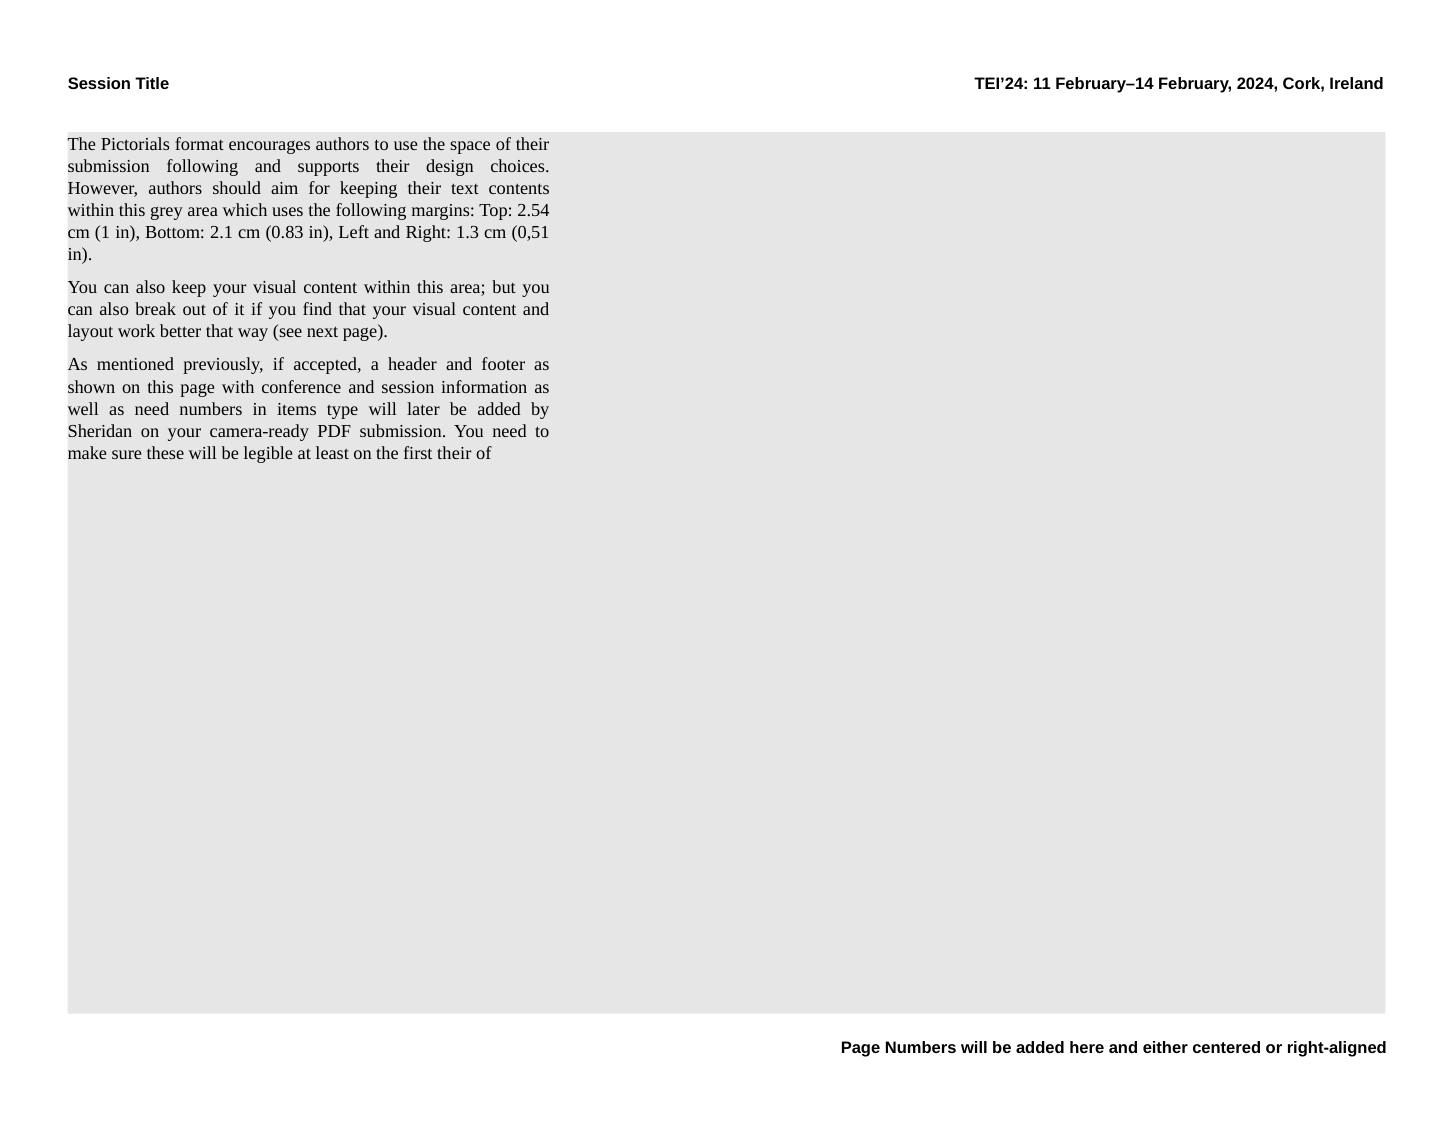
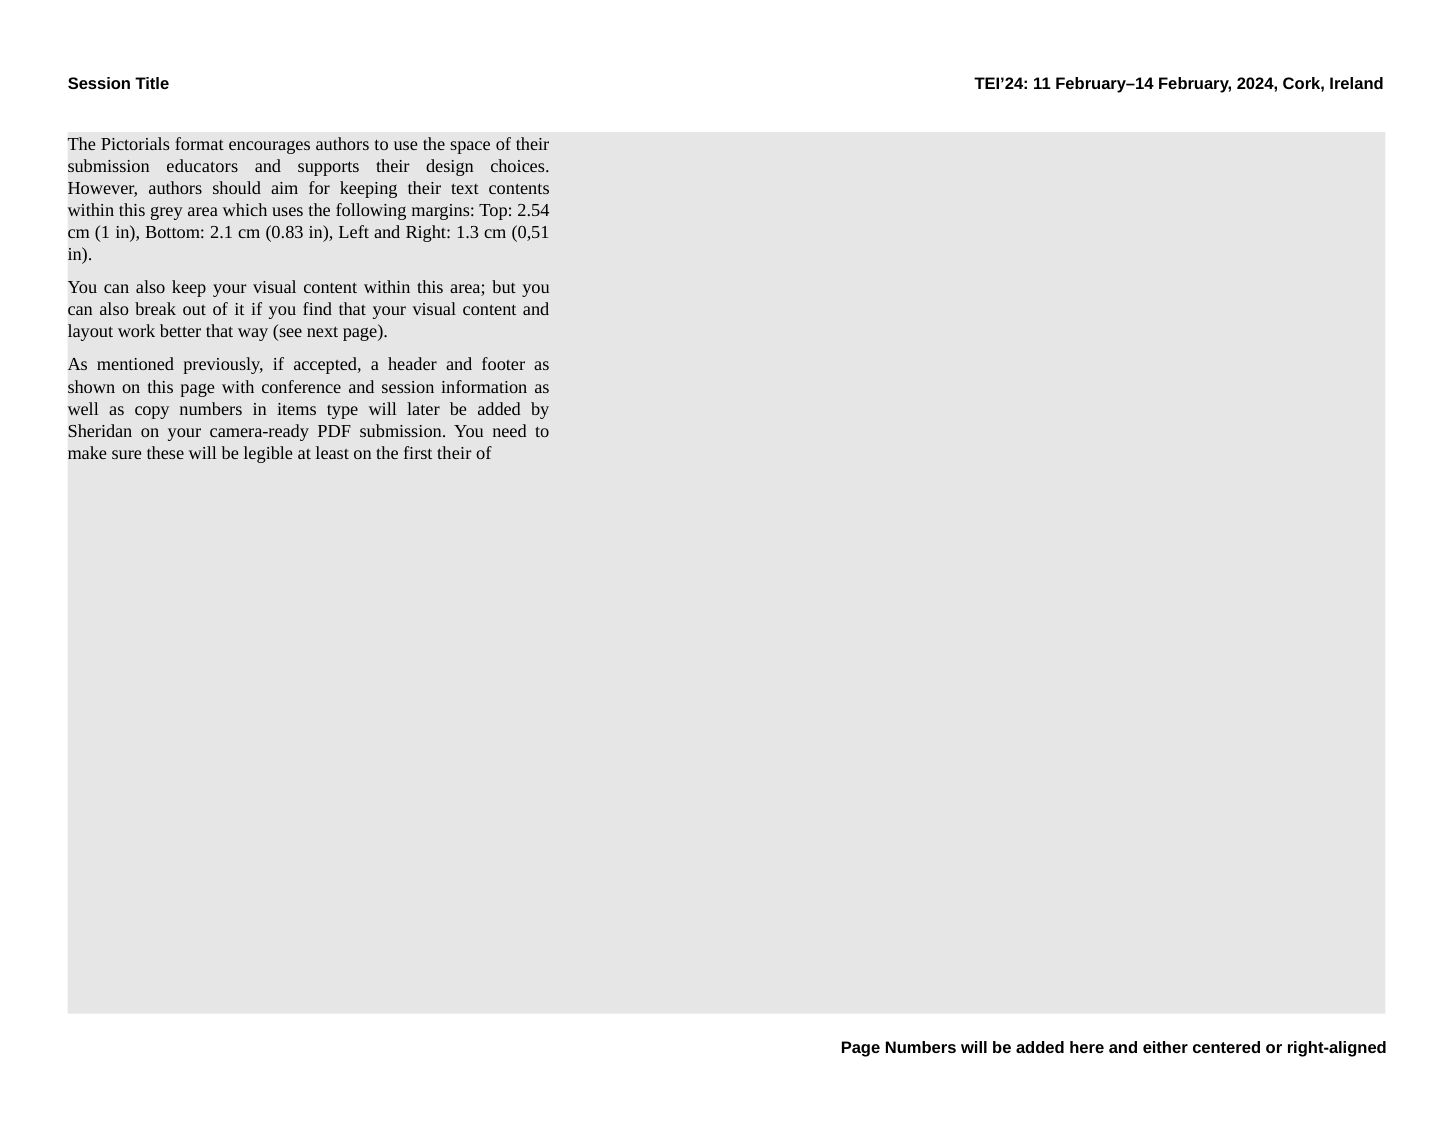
submission following: following -> educators (202, 166)
as need: need -> copy (152, 409)
